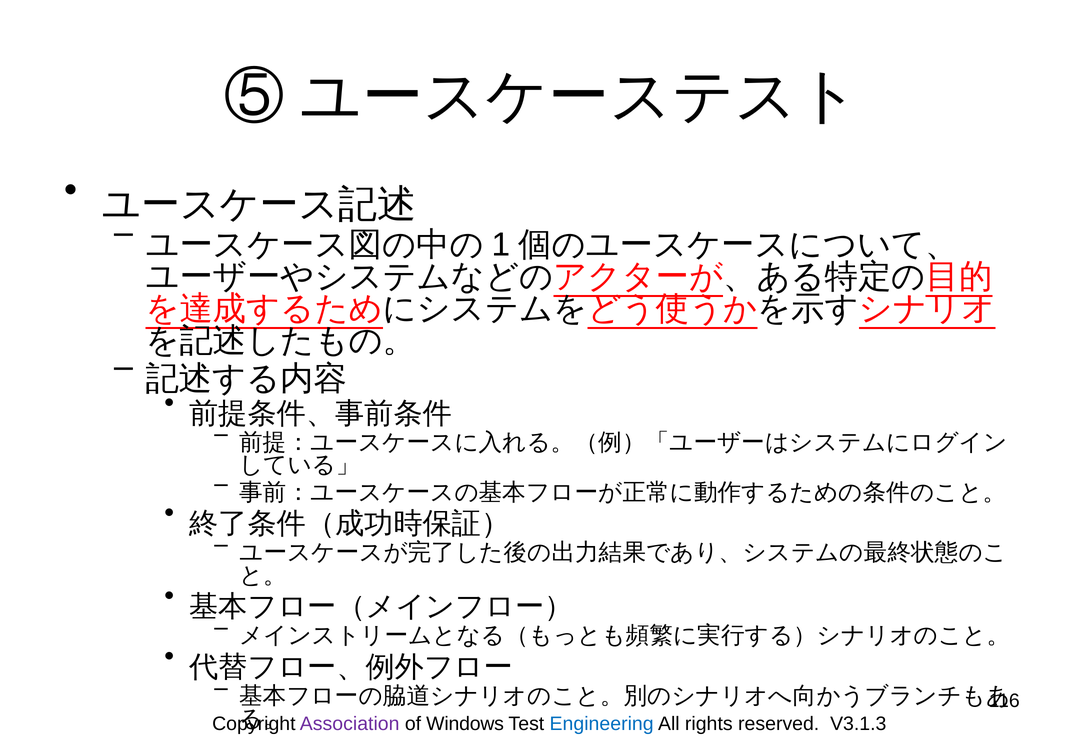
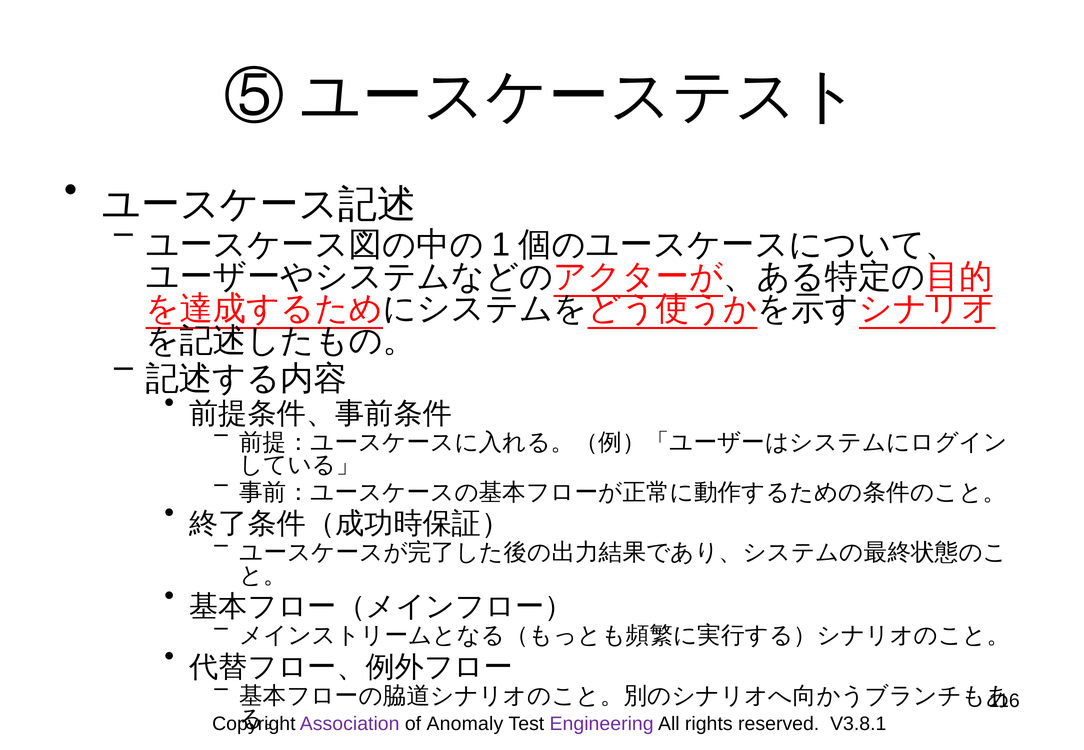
Windows: Windows -> Anomaly (465, 724)
Engineering colour: blue -> purple (602, 724)
V3.1.3: V3.1.3 -> V3.8.1 (858, 724)
